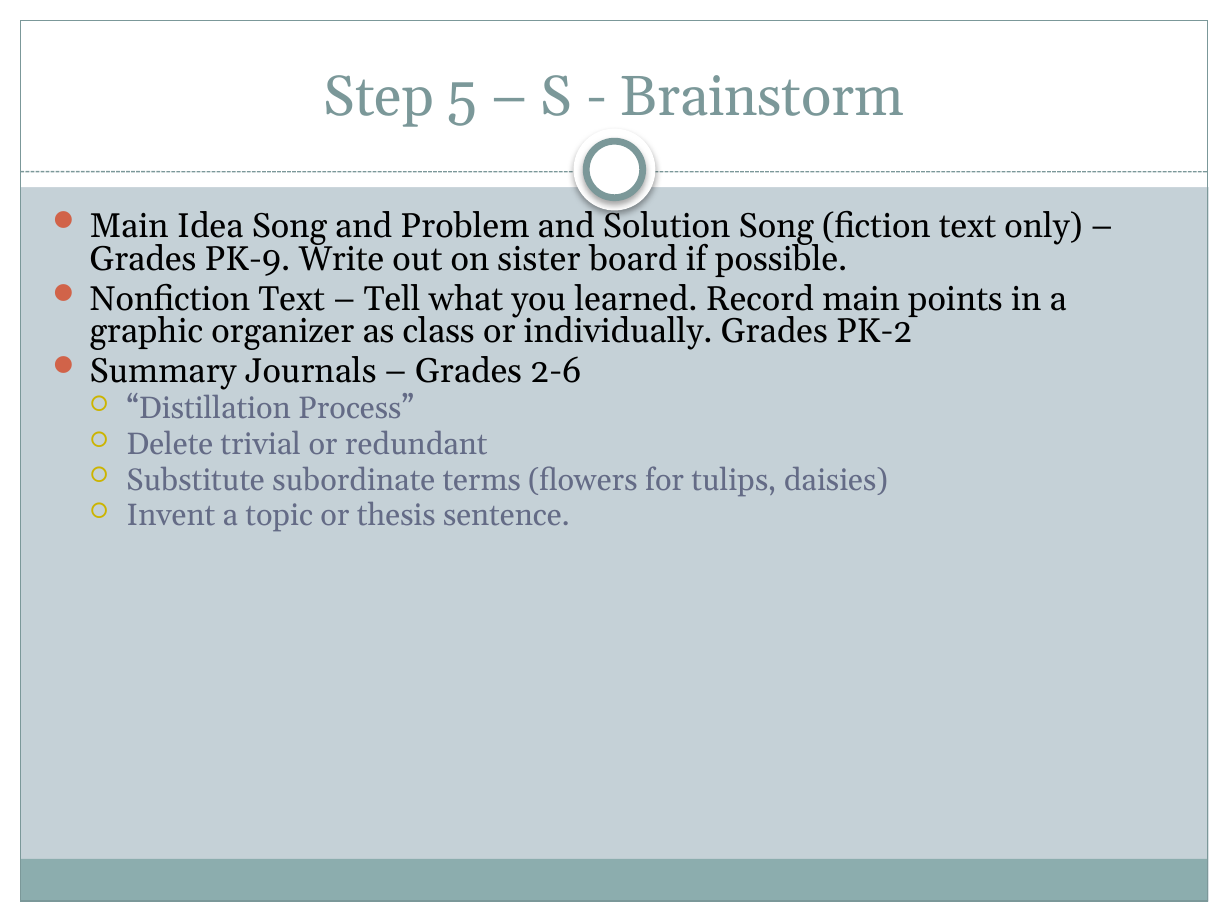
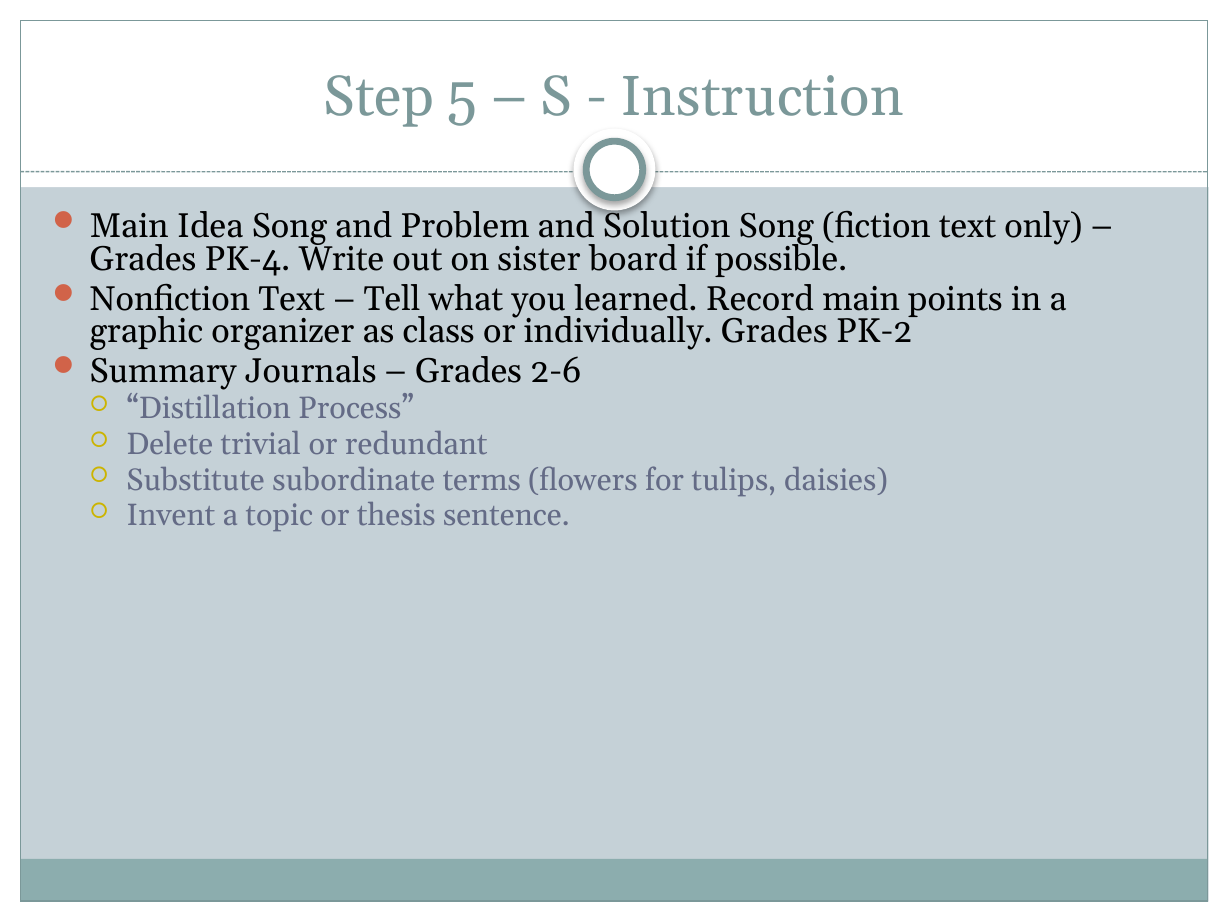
Brainstorm: Brainstorm -> Instruction (762, 97)
PK-9: PK-9 -> PK-4 (247, 259)
